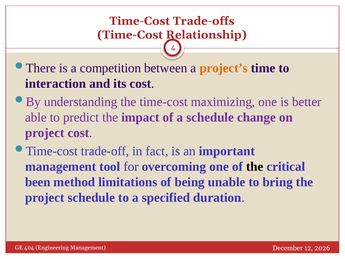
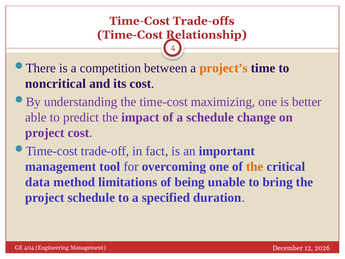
interaction: interaction -> noncritical (56, 84)
the colour: black -> orange (255, 166)
been: been -> data (38, 182)
